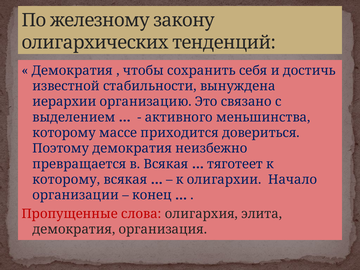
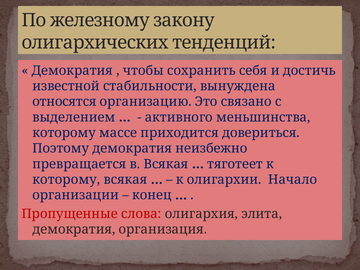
иерархии: иерархии -> относятся (64, 102)
